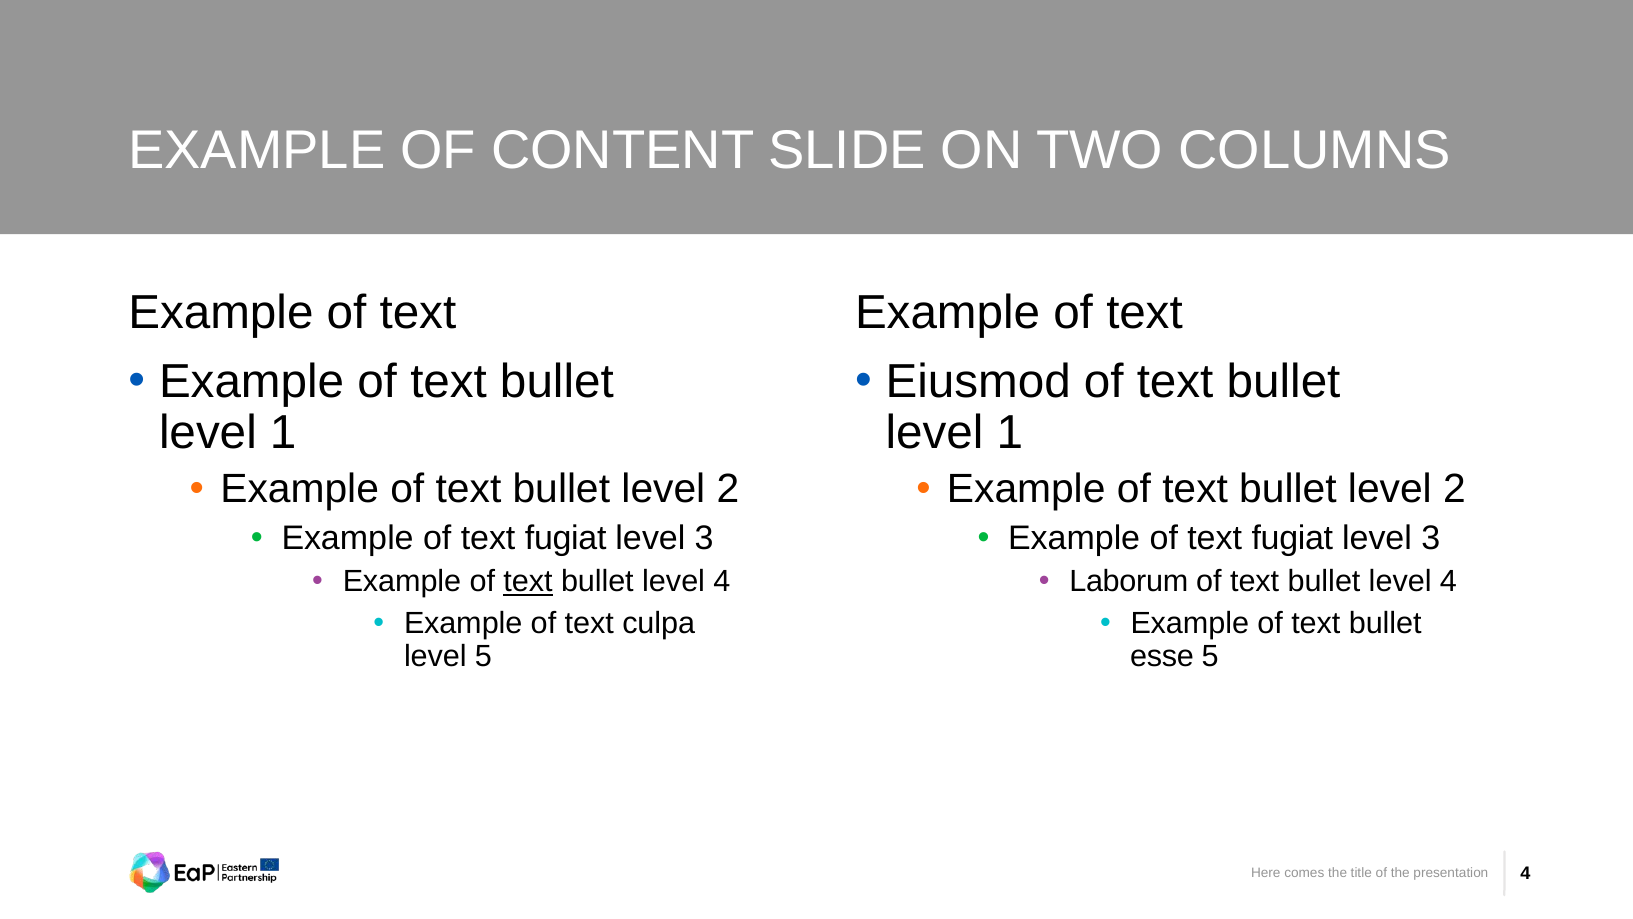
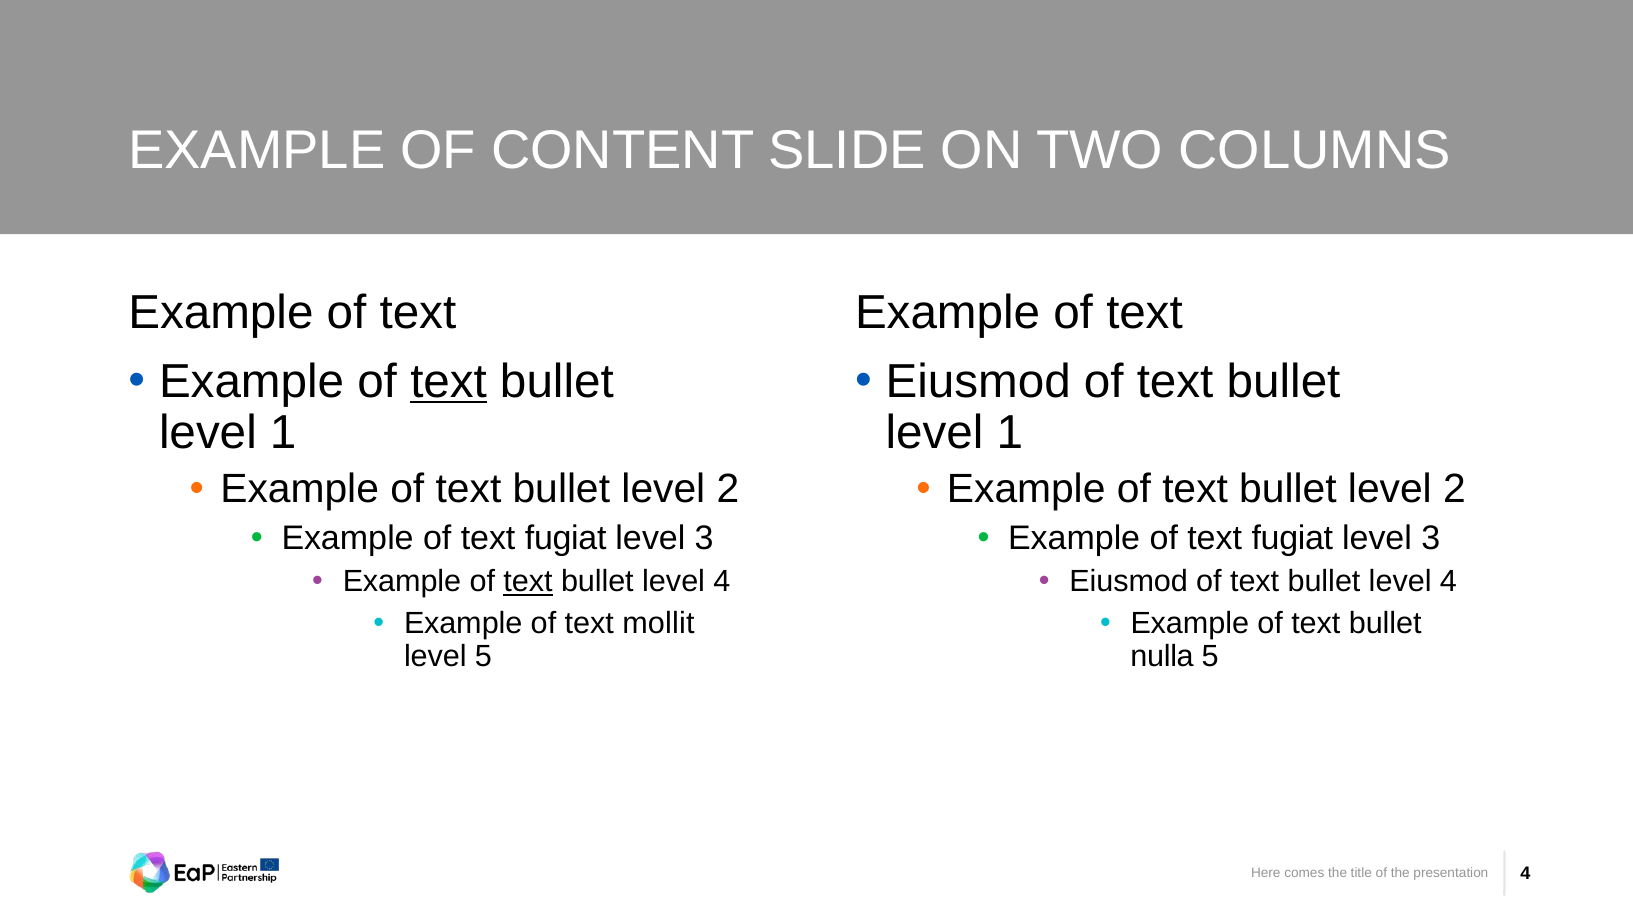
text underline: none -> present (449, 381)
Laborum: Laborum -> Eiusmod (1129, 581)
culpa: culpa -> mollit (659, 623)
esse: esse -> nulla (1162, 656)
